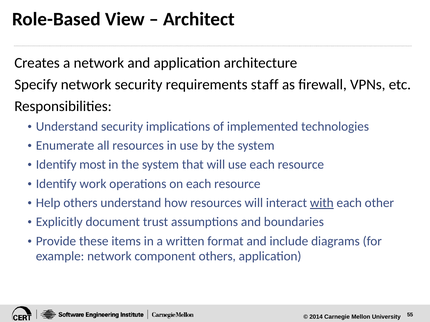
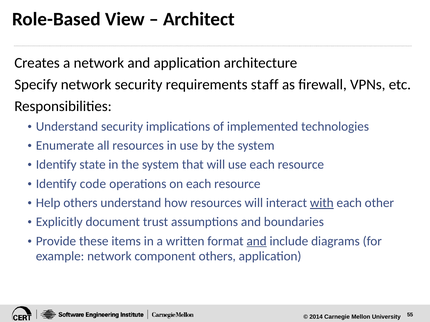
most: most -> state (93, 165)
work: work -> code (93, 184)
and underline: none -> present (257, 241)
